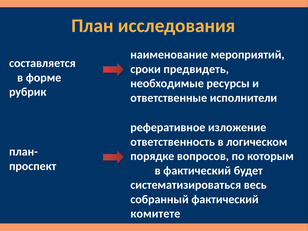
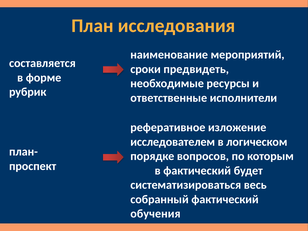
ответственность: ответственность -> исследователем (173, 142)
комитете: комитете -> обучения (155, 214)
